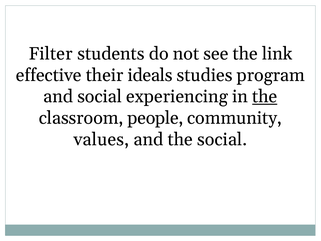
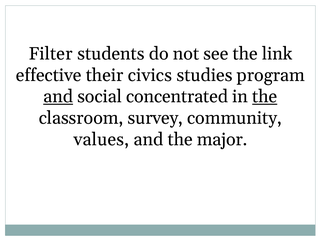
ideals: ideals -> civics (150, 75)
and underline: none -> present (58, 96)
experiencing: experiencing -> concentrated (177, 96)
people: people -> survey (155, 118)
the social: social -> major (222, 139)
